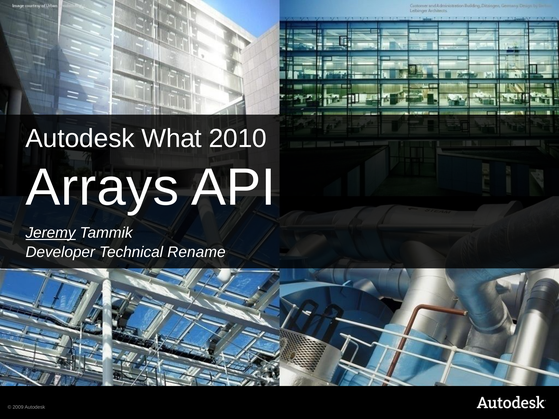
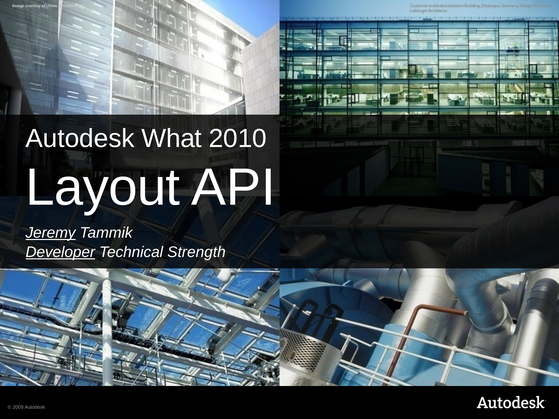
Arrays: Arrays -> Layout (103, 188)
Developer underline: none -> present (60, 252)
Rename: Rename -> Strength (196, 252)
